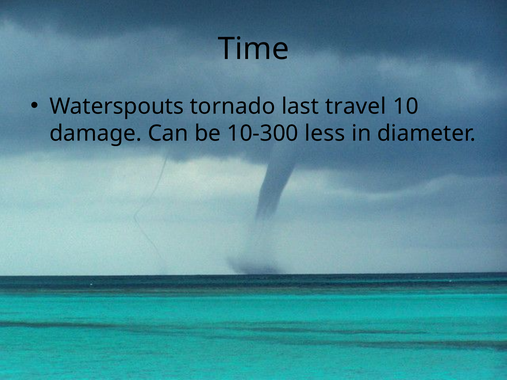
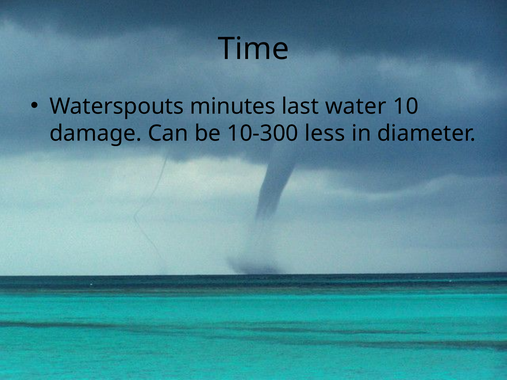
tornado: tornado -> minutes (233, 106)
travel: travel -> water (356, 106)
